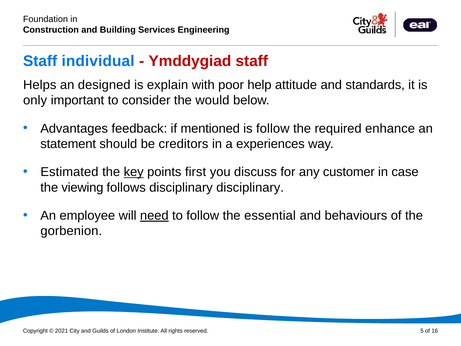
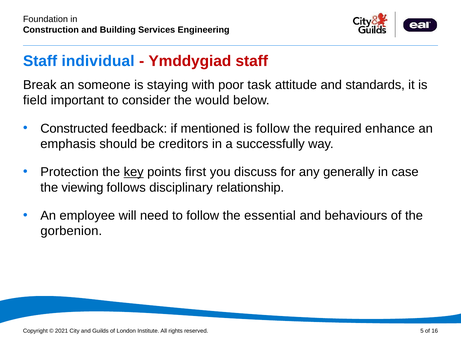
Helps: Helps -> Break (40, 85)
designed: designed -> someone (104, 85)
explain: explain -> staying (168, 85)
help: help -> task (259, 85)
only: only -> field (35, 100)
Advantages: Advantages -> Constructed (74, 128)
statement: statement -> emphasis (68, 144)
experiences: experiences -> successfully (270, 144)
Estimated: Estimated -> Protection (69, 172)
customer: customer -> generally (349, 172)
disciplinary disciplinary: disciplinary -> relationship (250, 187)
need underline: present -> none (154, 215)
